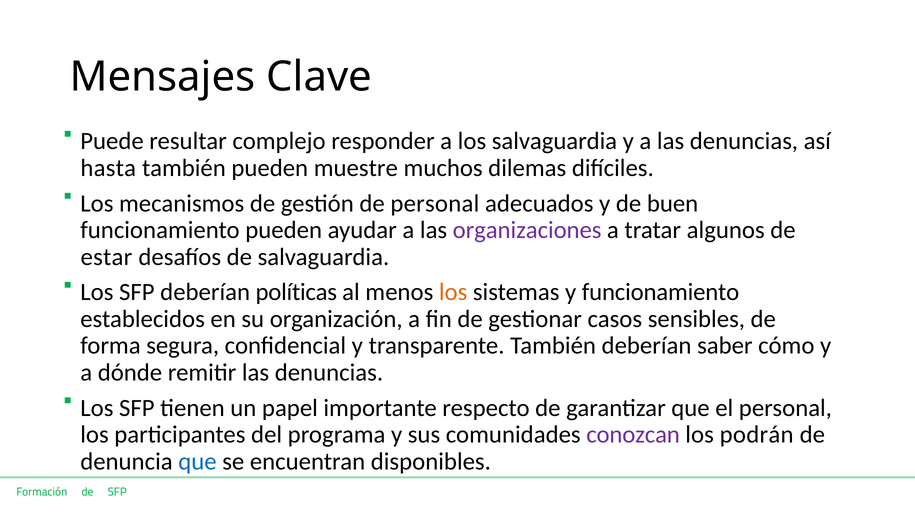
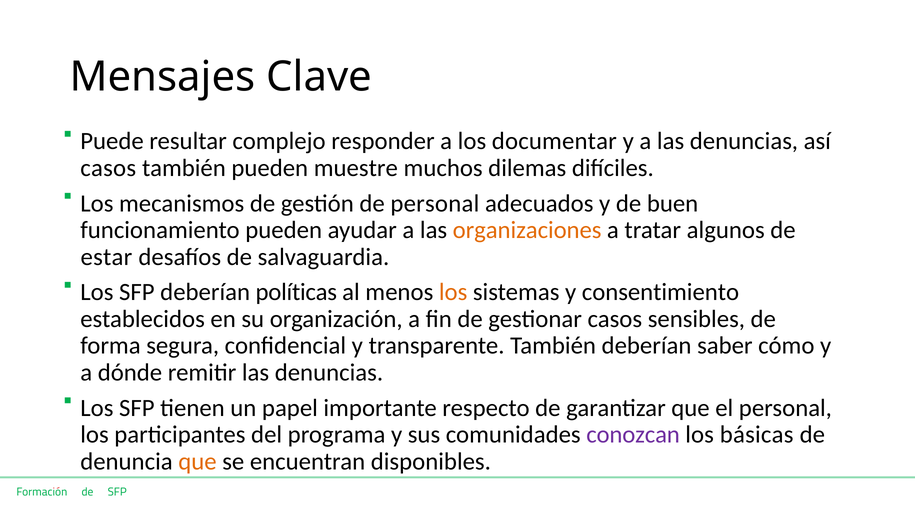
los salvaguardia: salvaguardia -> documentar (554, 141)
hasta: hasta -> casos (108, 168)
organizaciones colour: purple -> orange (527, 230)
y funcionamiento: funcionamiento -> consentimiento (660, 292)
podrán: podrán -> básicas (757, 434)
que colour: blue -> orange (197, 461)
